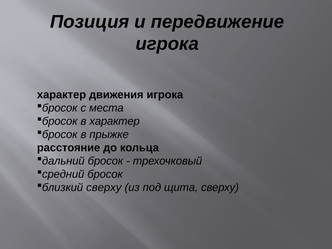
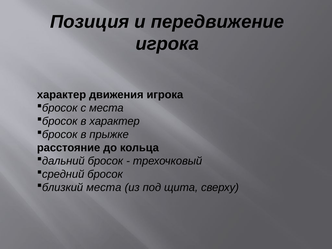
сверху: сверху -> места (104, 188)
